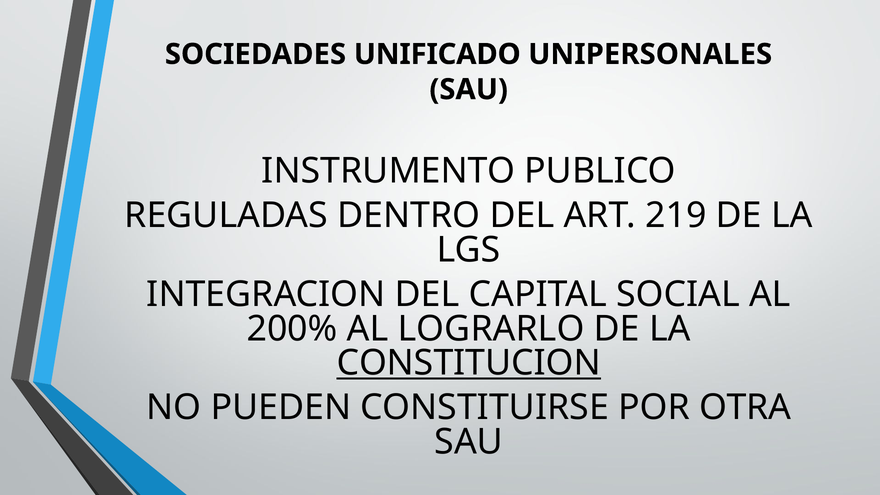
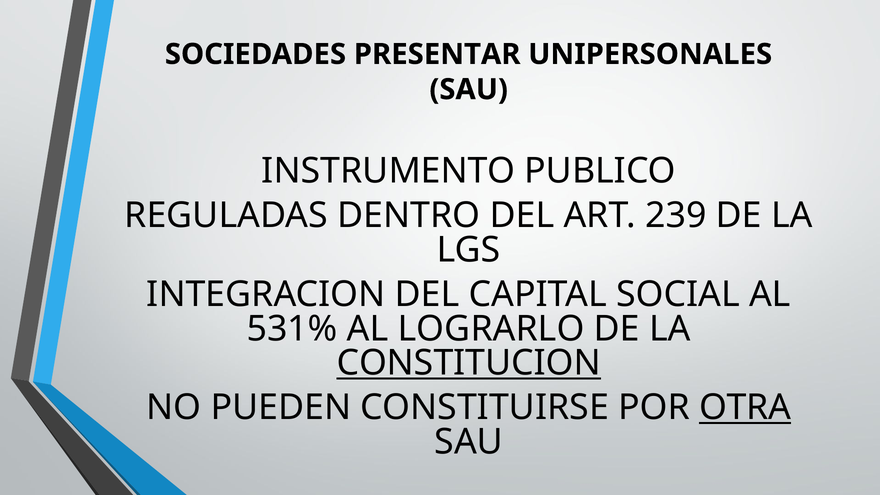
UNIFICADO: UNIFICADO -> PRESENTAR (437, 54)
219: 219 -> 239 (676, 216)
200%: 200% -> 531% (292, 329)
OTRA underline: none -> present (745, 408)
